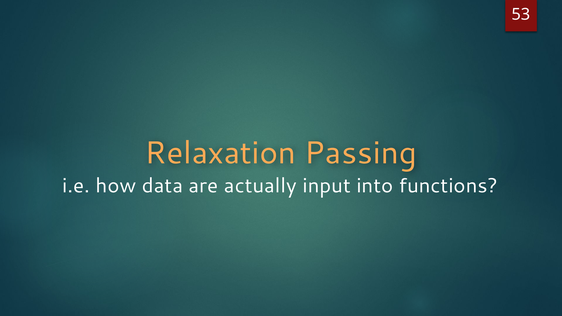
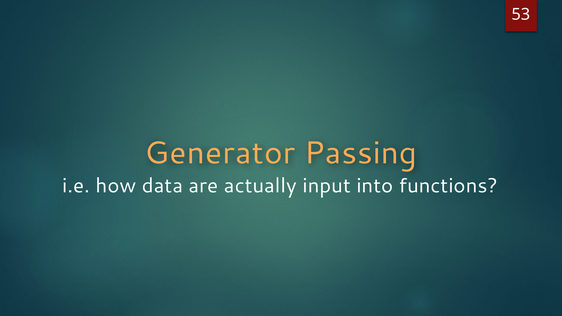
Relaxation: Relaxation -> Generator (220, 153)
